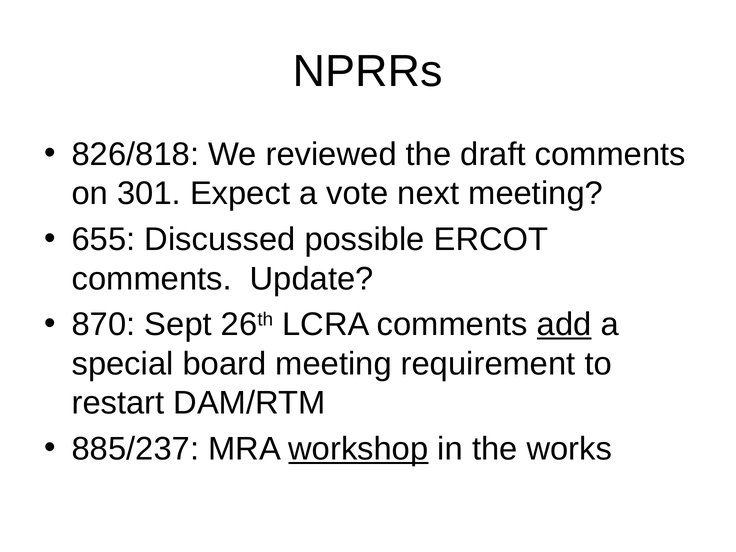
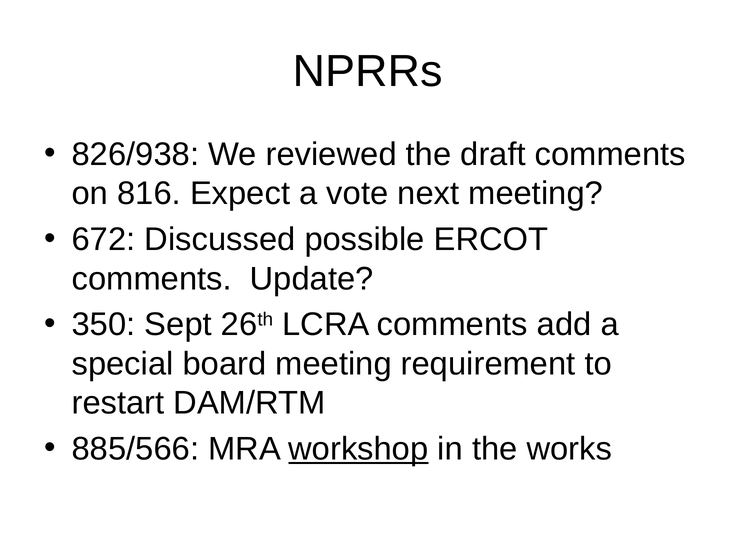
826/818: 826/818 -> 826/938 (135, 154)
301: 301 -> 816 (149, 194)
655: 655 -> 672 (104, 239)
870: 870 -> 350 (104, 325)
add underline: present -> none (564, 325)
885/237: 885/237 -> 885/566 (135, 449)
